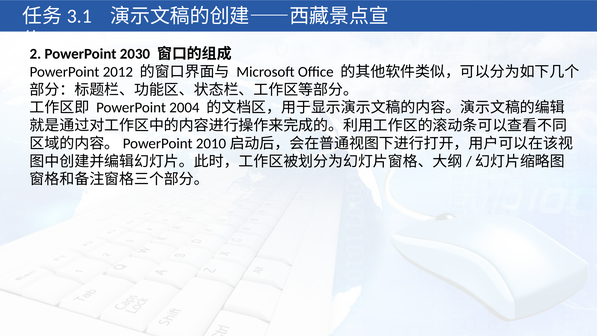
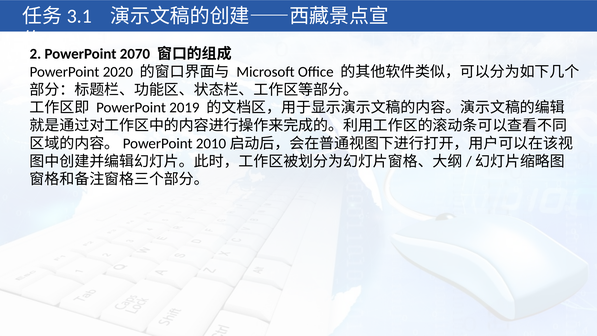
2030: 2030 -> 2070 (135, 54)
2012: 2012 -> 2020 (118, 72)
2004: 2004 -> 2019 (184, 108)
